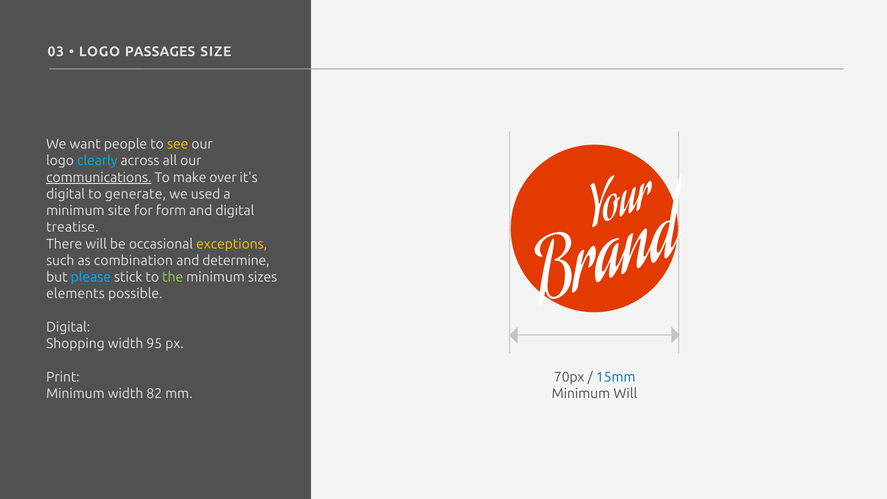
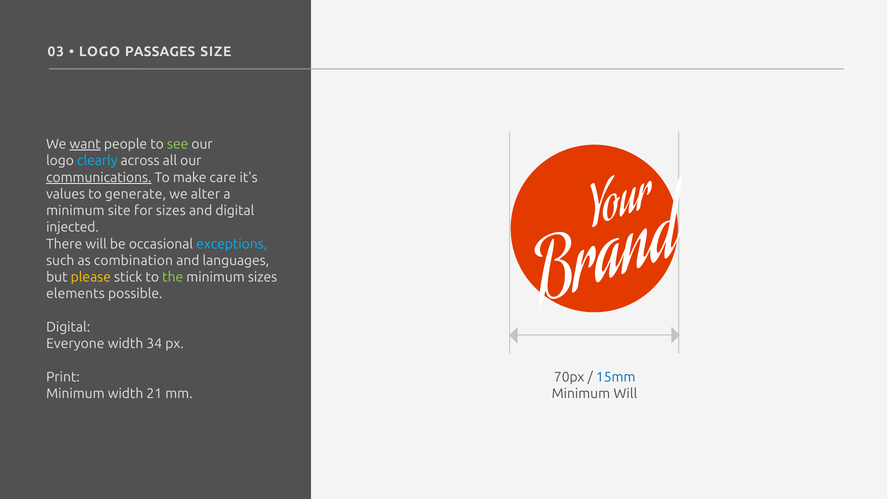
want underline: none -> present (85, 144)
see colour: yellow -> light green (178, 144)
over: over -> care (223, 177)
digital: digital -> values (66, 194)
used: used -> alter (206, 194)
for form: form -> sizes (171, 211)
treatise: treatise -> injected (72, 227)
exceptions colour: yellow -> light blue (232, 244)
determine: determine -> languages (236, 261)
please colour: light blue -> yellow (91, 277)
Shopping: Shopping -> Everyone (75, 344)
95: 95 -> 34 (154, 344)
82: 82 -> 21 (154, 394)
